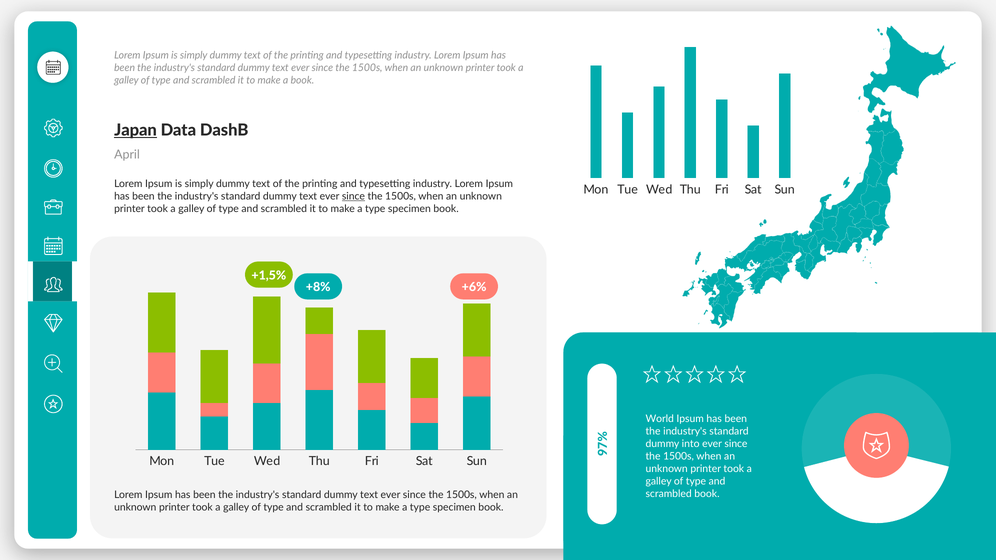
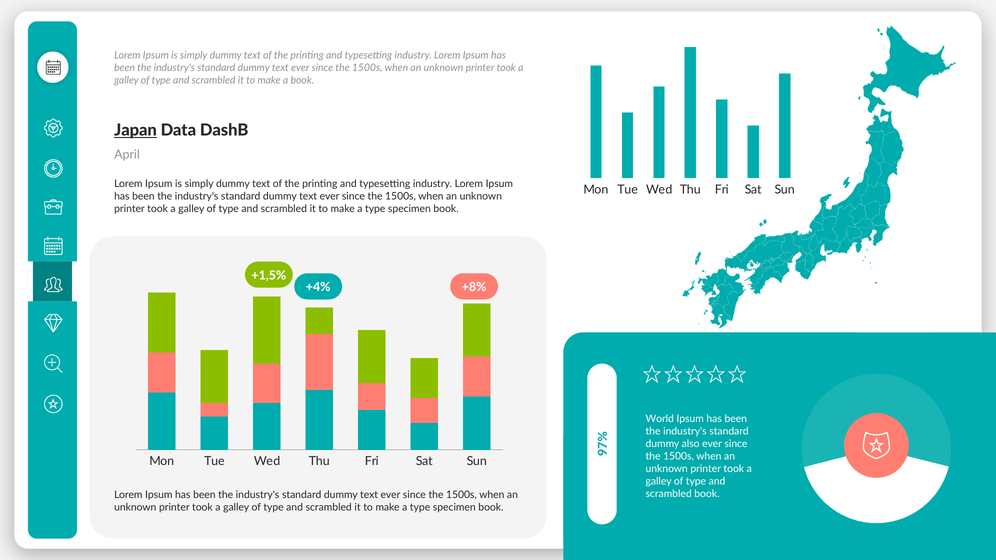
since underline: present -> none (353, 196)
+8%: +8% -> +4% (318, 287)
+6%: +6% -> +8% (474, 287)
into: into -> also (691, 444)
